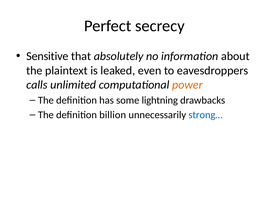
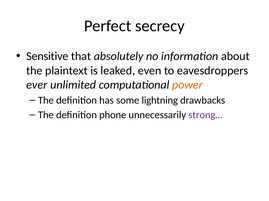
calls: calls -> ever (37, 85)
billion: billion -> phone (113, 115)
strong… colour: blue -> purple (205, 115)
